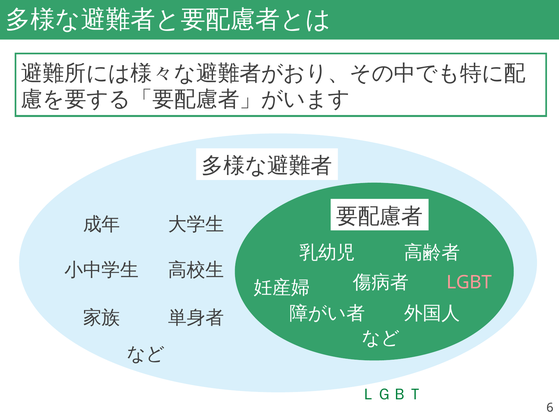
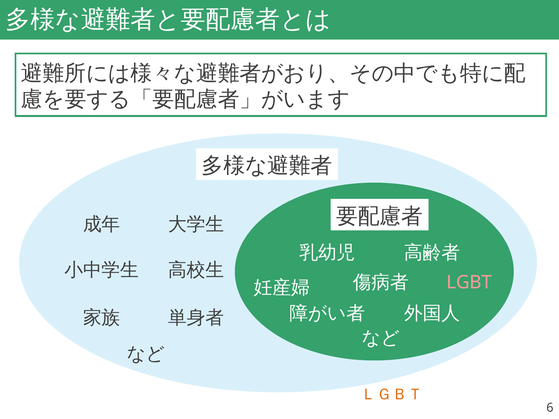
ＬＧＢＴ colour: green -> orange (392, 395)
